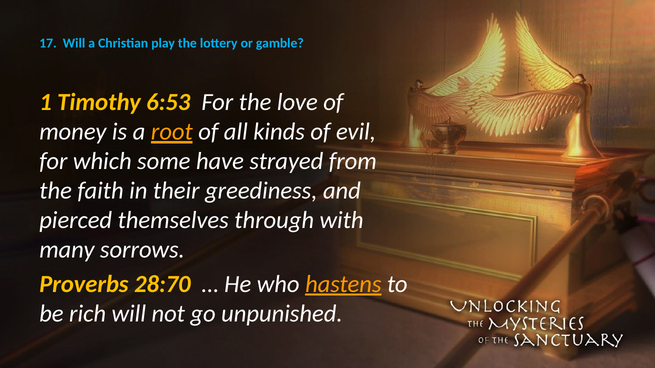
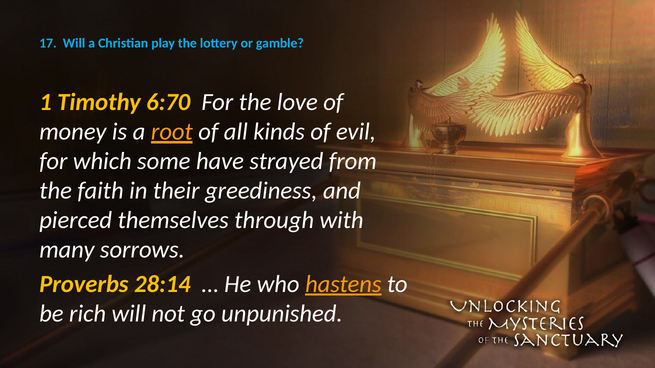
6:53: 6:53 -> 6:70 (168, 102)
28:70: 28:70 -> 28:14 (162, 284)
